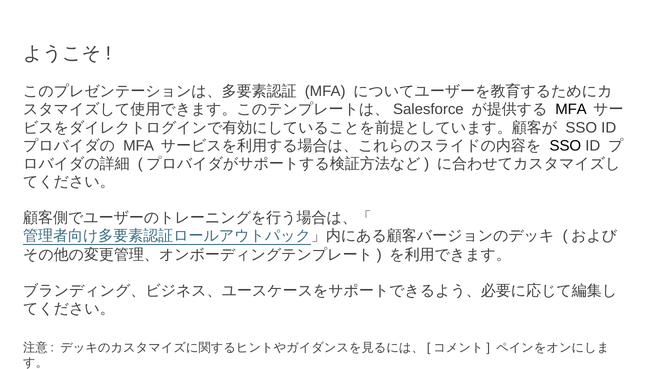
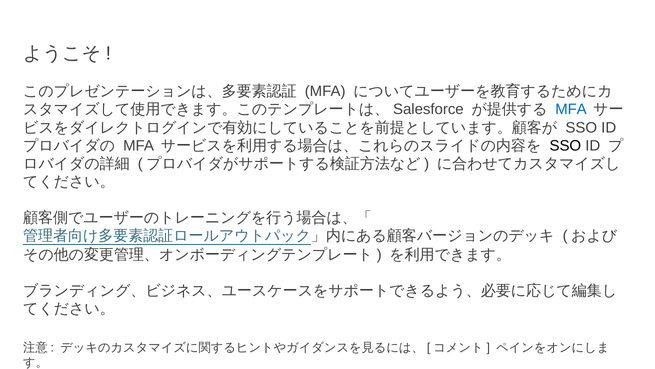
MFA colour: black -> blue (571, 109)
